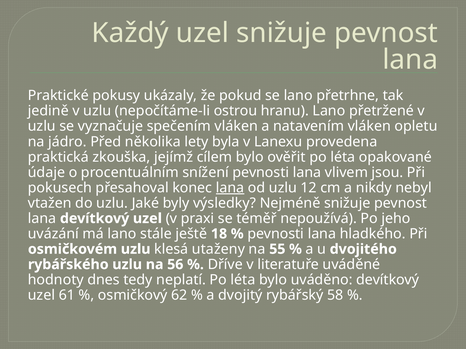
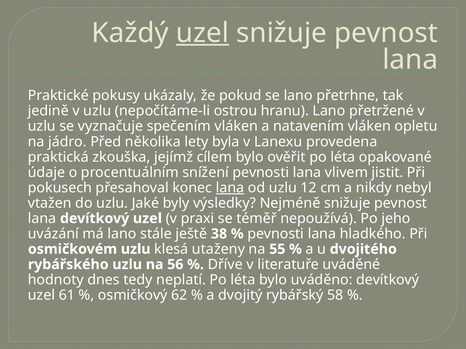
uzel underline: none -> present (202, 33)
jsou: jsou -> jistit (387, 173)
18: 18 -> 38 (219, 234)
